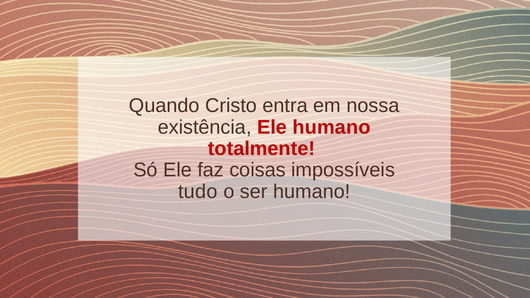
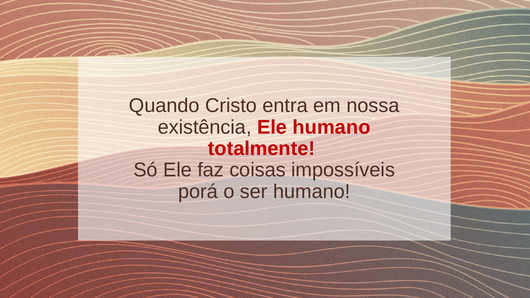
tudo: tudo -> porá (198, 192)
